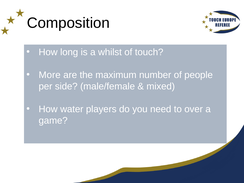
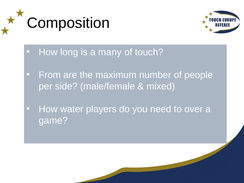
whilst: whilst -> many (110, 52)
More: More -> From (50, 75)
